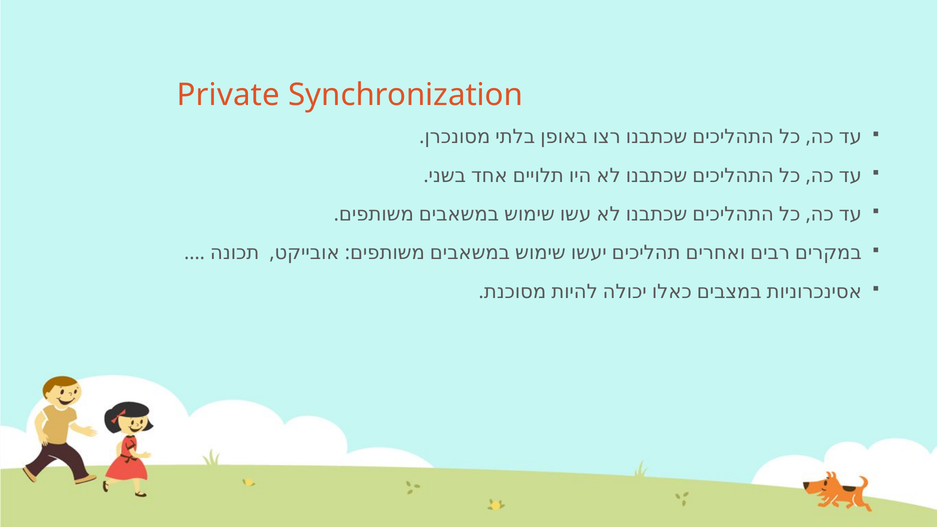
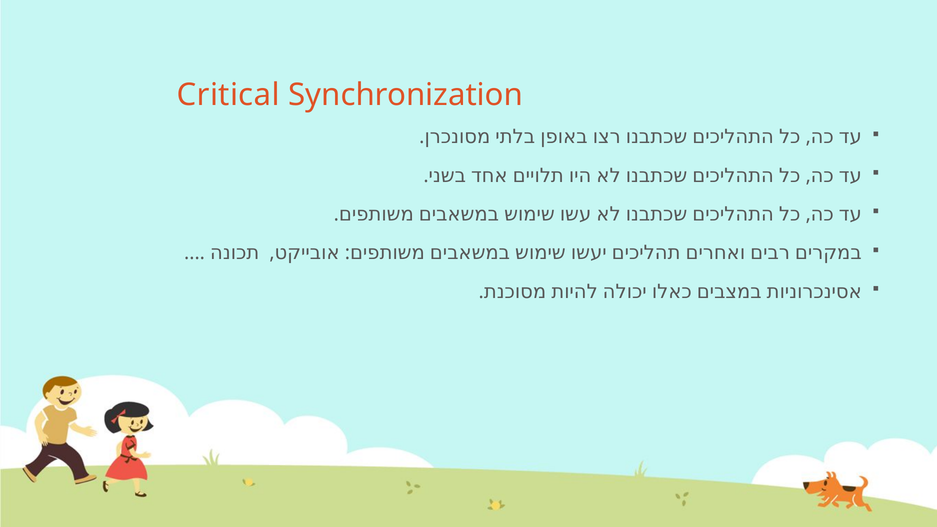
Private: Private -> Critical (228, 95)
